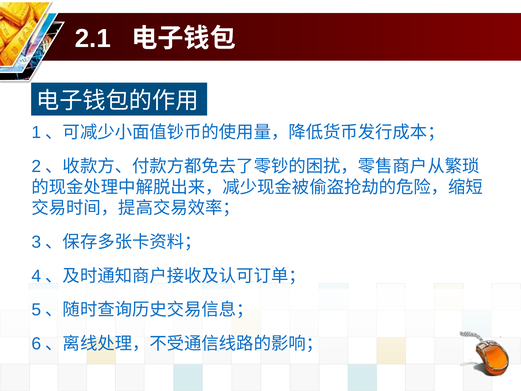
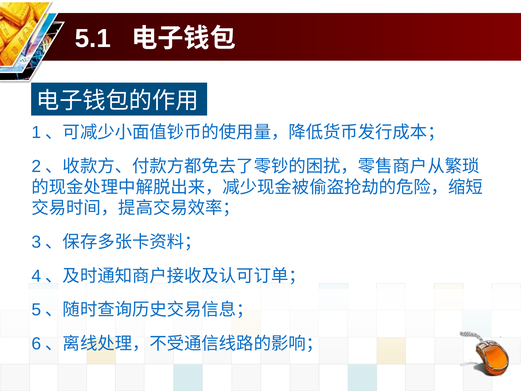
2.1: 2.1 -> 5.1 (93, 39)
